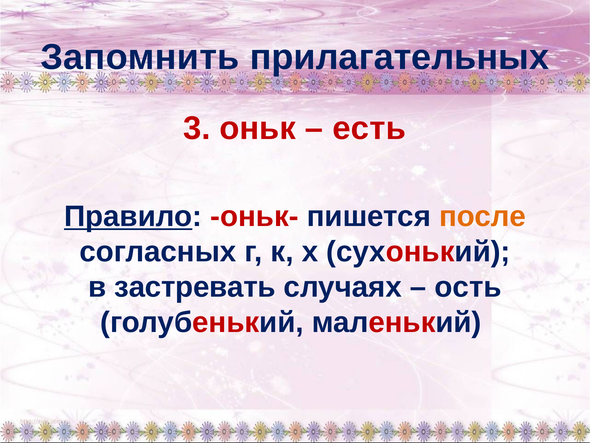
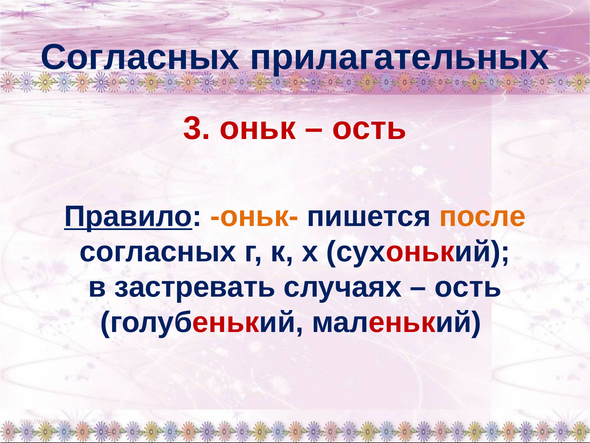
Запомнить: Запомнить -> Согласных (140, 57)
есть: есть -> ость (369, 128)
оньк- colour: red -> orange (254, 216)
